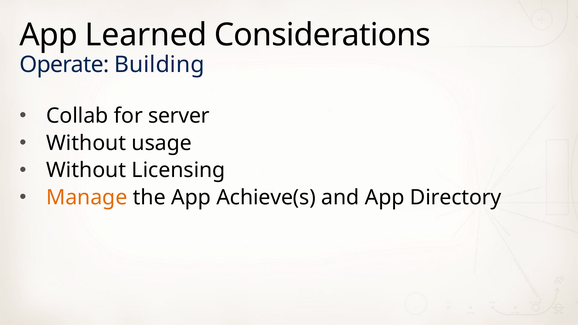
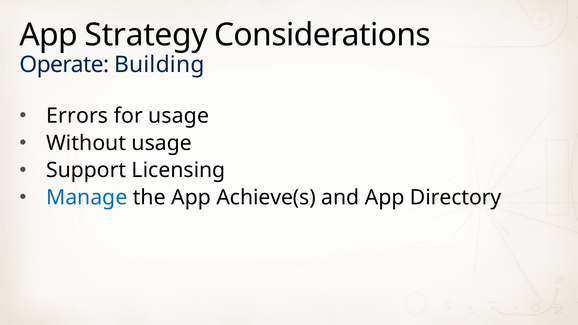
Learned: Learned -> Strategy (146, 35)
Collab: Collab -> Errors (77, 116)
for server: server -> usage (179, 116)
Without: Without -> Support (86, 170)
Manage colour: orange -> blue (87, 197)
